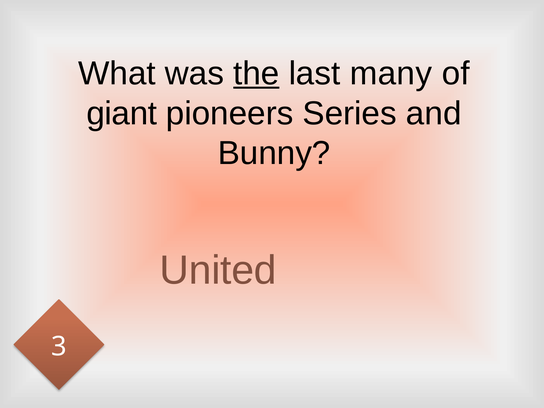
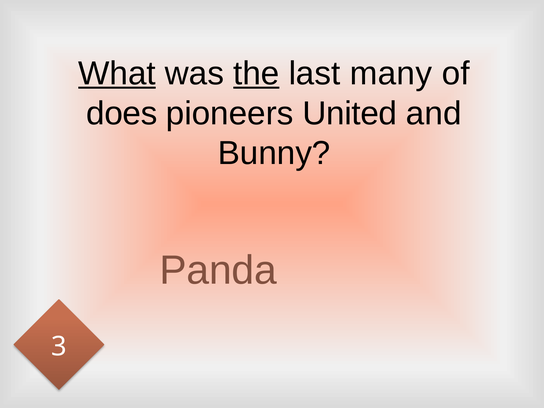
What underline: none -> present (117, 74)
giant: giant -> does (122, 113)
Series: Series -> United (350, 113)
United: United -> Panda (218, 270)
